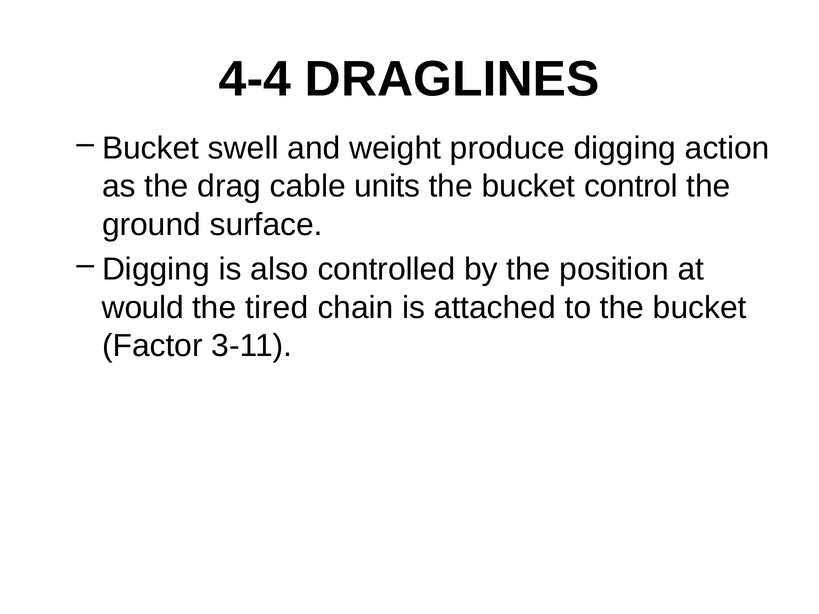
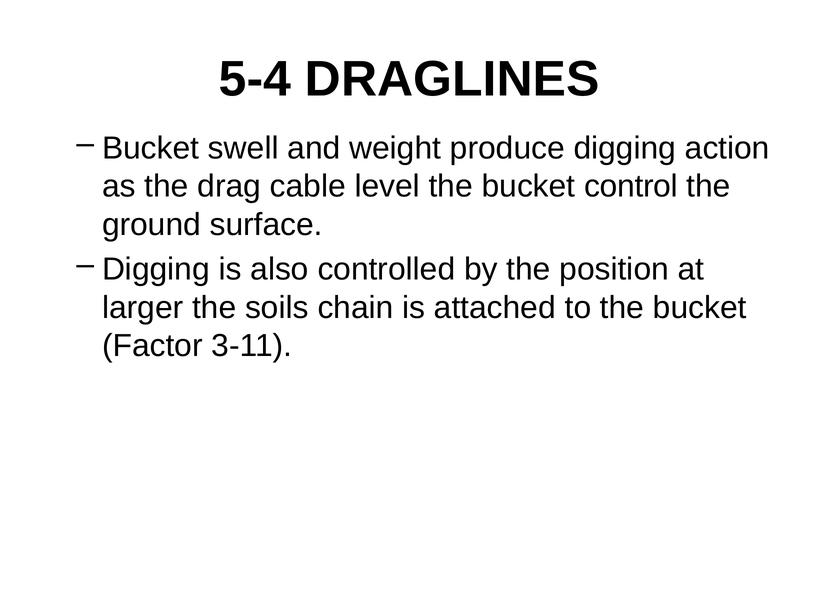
4-4: 4-4 -> 5-4 (255, 79)
units: units -> level (387, 187)
would: would -> larger (143, 308)
tired: tired -> soils (277, 308)
